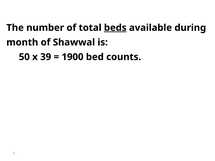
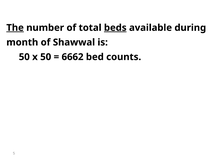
The underline: none -> present (15, 28)
x 39: 39 -> 50 (46, 57)
1900: 1900 -> 6662 (73, 57)
